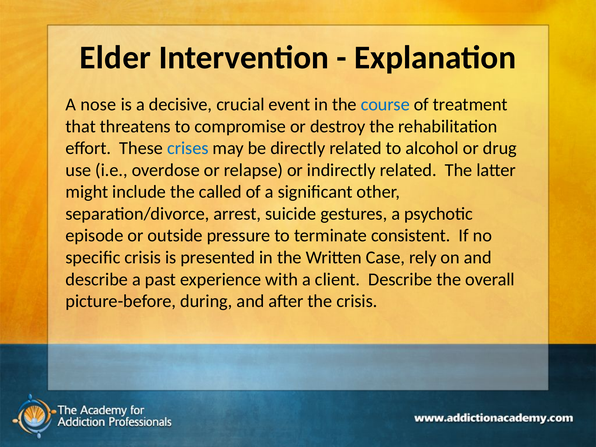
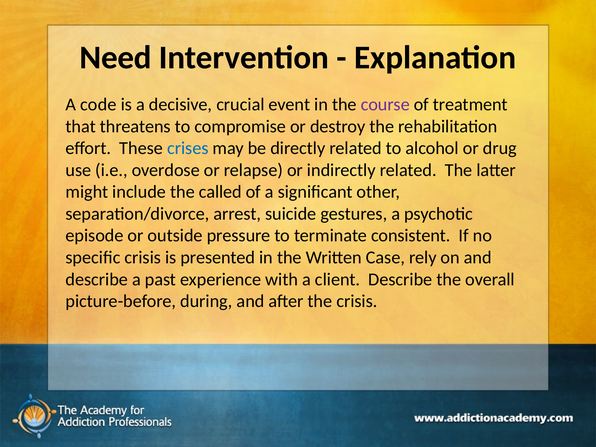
Elder: Elder -> Need (116, 57)
nose: nose -> code (98, 105)
course colour: blue -> purple (385, 105)
